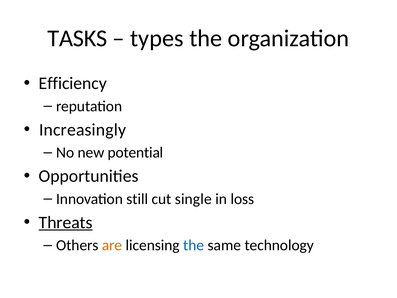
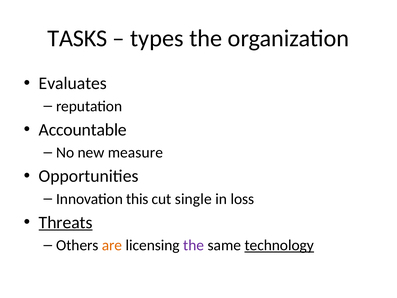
Efficiency: Efficiency -> Evaluates (73, 83)
Increasingly: Increasingly -> Accountable (83, 130)
potential: potential -> measure (135, 152)
still: still -> this (137, 199)
the colour: blue -> purple (194, 245)
technology underline: none -> present (279, 245)
